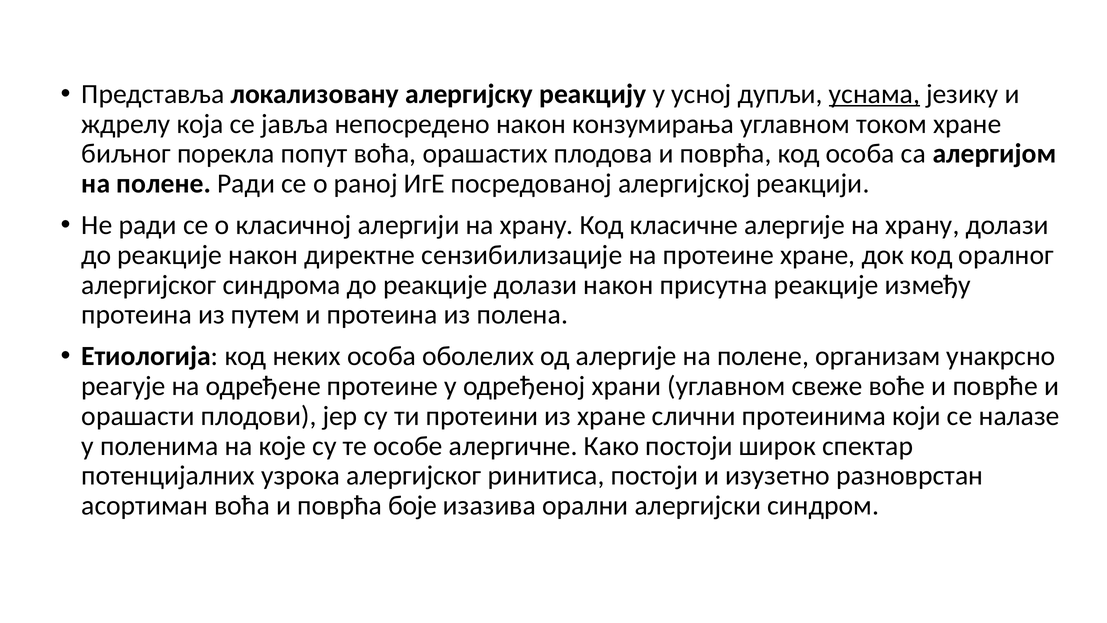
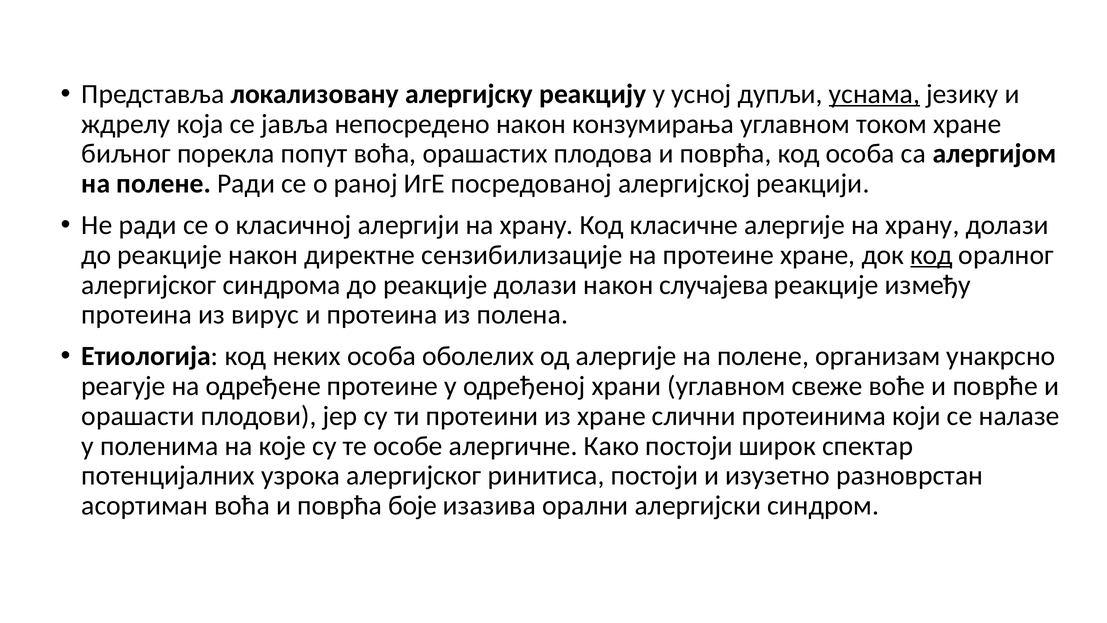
код underline: none -> present (931, 255)
присутна: присутна -> случајева (714, 285)
путем: путем -> вирус (265, 315)
